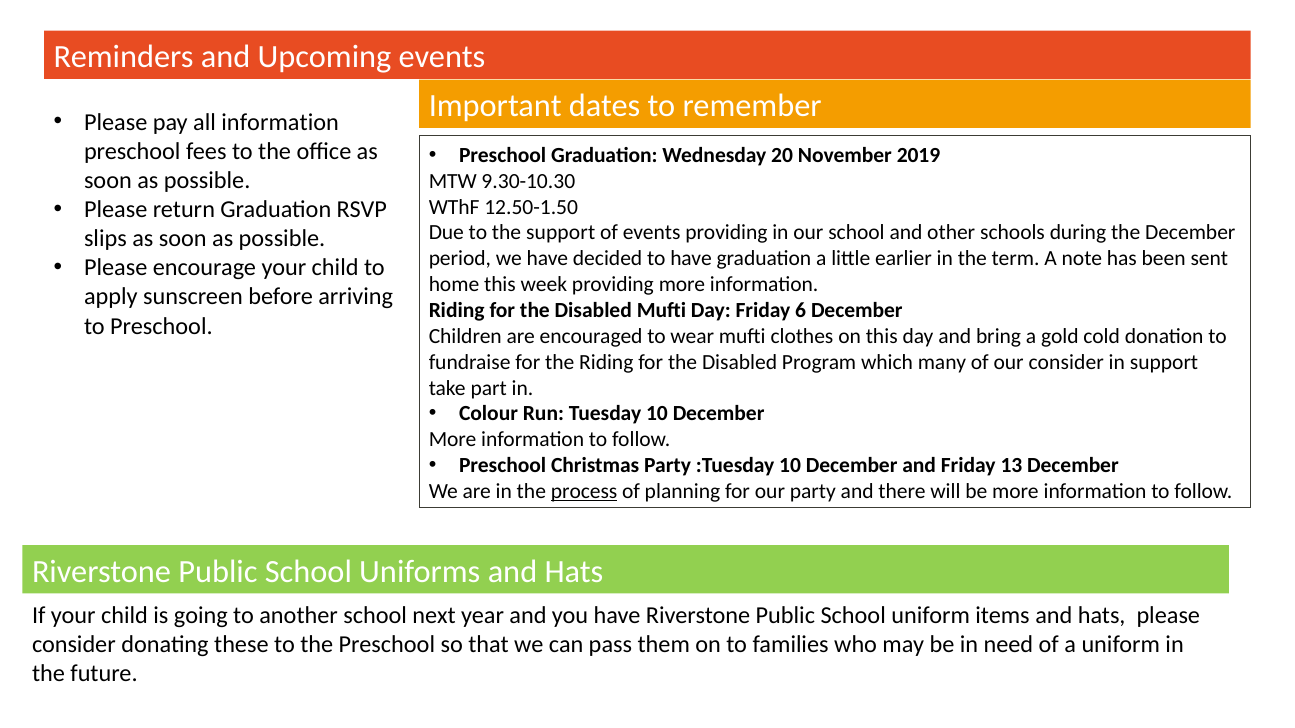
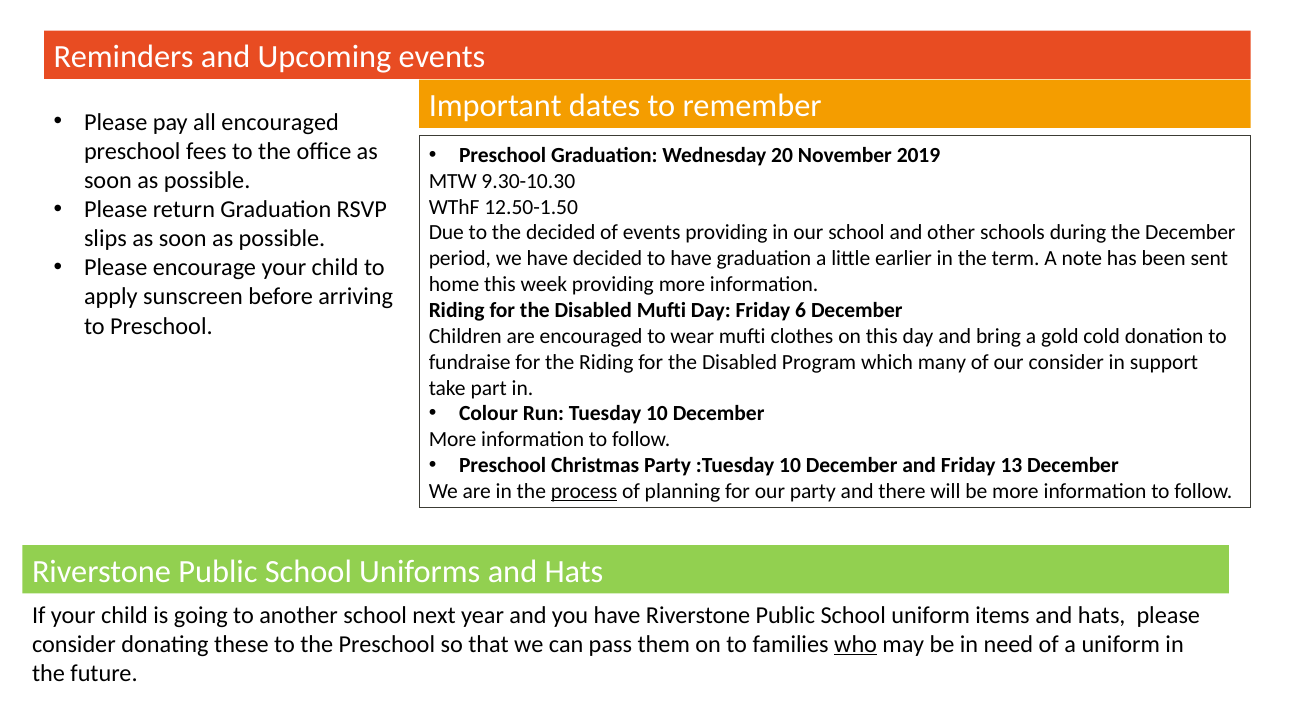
all information: information -> encouraged (280, 122)
the support: support -> decided (561, 233)
who underline: none -> present (856, 645)
